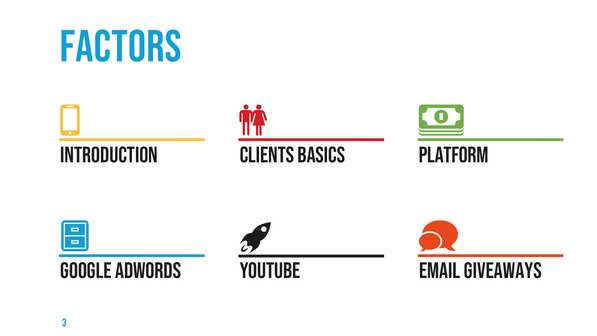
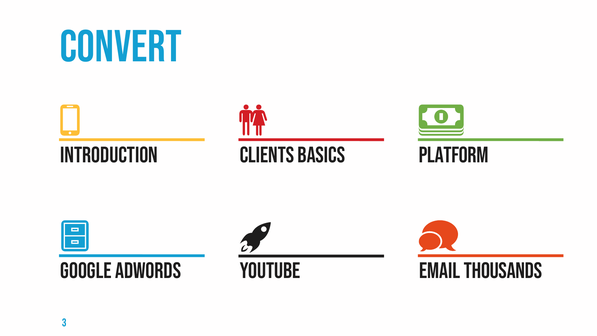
factors: factors -> convert (121, 47)
giveaways: giveaways -> thousands (503, 271)
